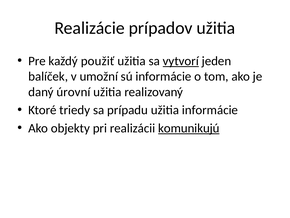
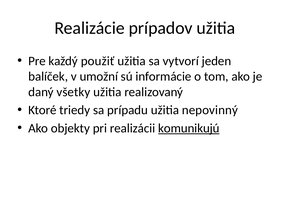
vytvorí underline: present -> none (181, 61)
úrovní: úrovní -> všetky (73, 92)
užitia informácie: informácie -> nepovinný (210, 110)
